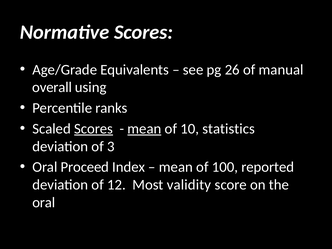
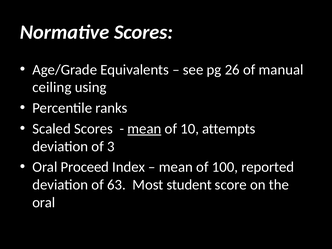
overall: overall -> ceiling (52, 87)
Scores underline: present -> none (94, 129)
statistics: statistics -> attempts (229, 129)
12: 12 -> 63 (116, 185)
validity: validity -> student (189, 185)
